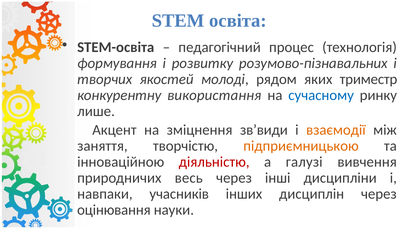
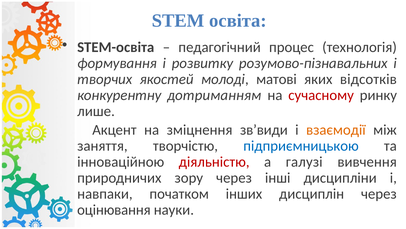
рядом: рядом -> матові (276, 79)
триместр: триместр -> відсотків (368, 79)
використання: використання -> дотриманням (214, 95)
сучасному colour: blue -> red (321, 95)
підприємницькою colour: orange -> blue (301, 146)
весь: весь -> зору (189, 178)
учасників: учасників -> початком (179, 193)
